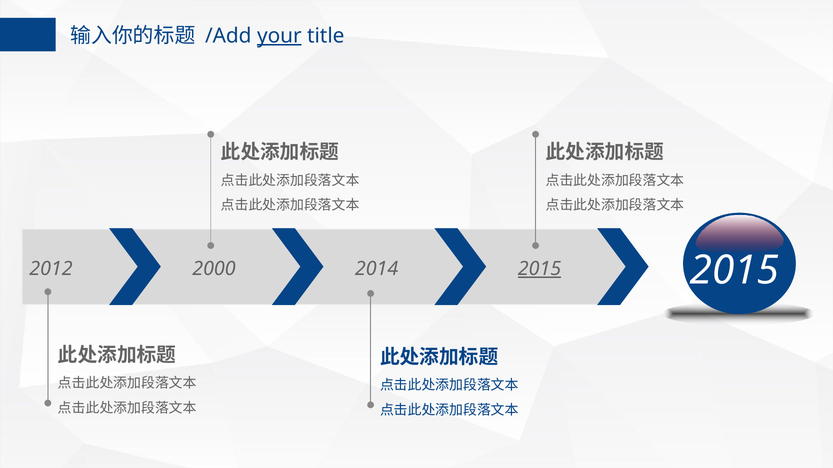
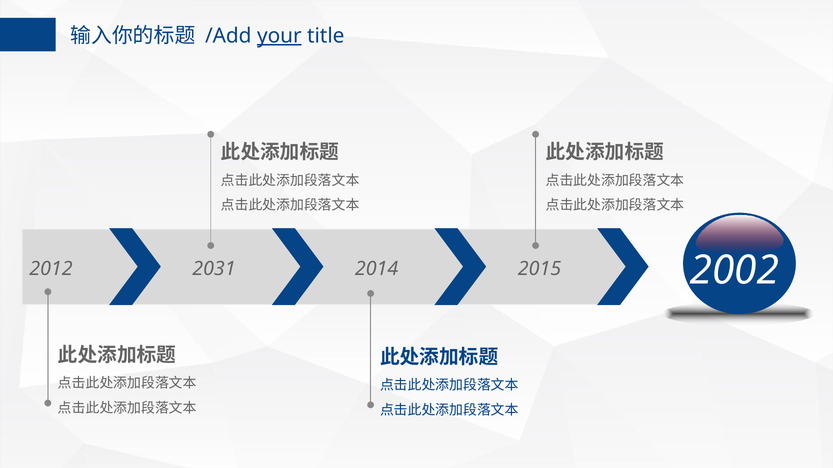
2015: 2015 -> 2002 (734, 271)
2000: 2000 -> 2031 (214, 269)
2015 underline: present -> none (540, 269)
